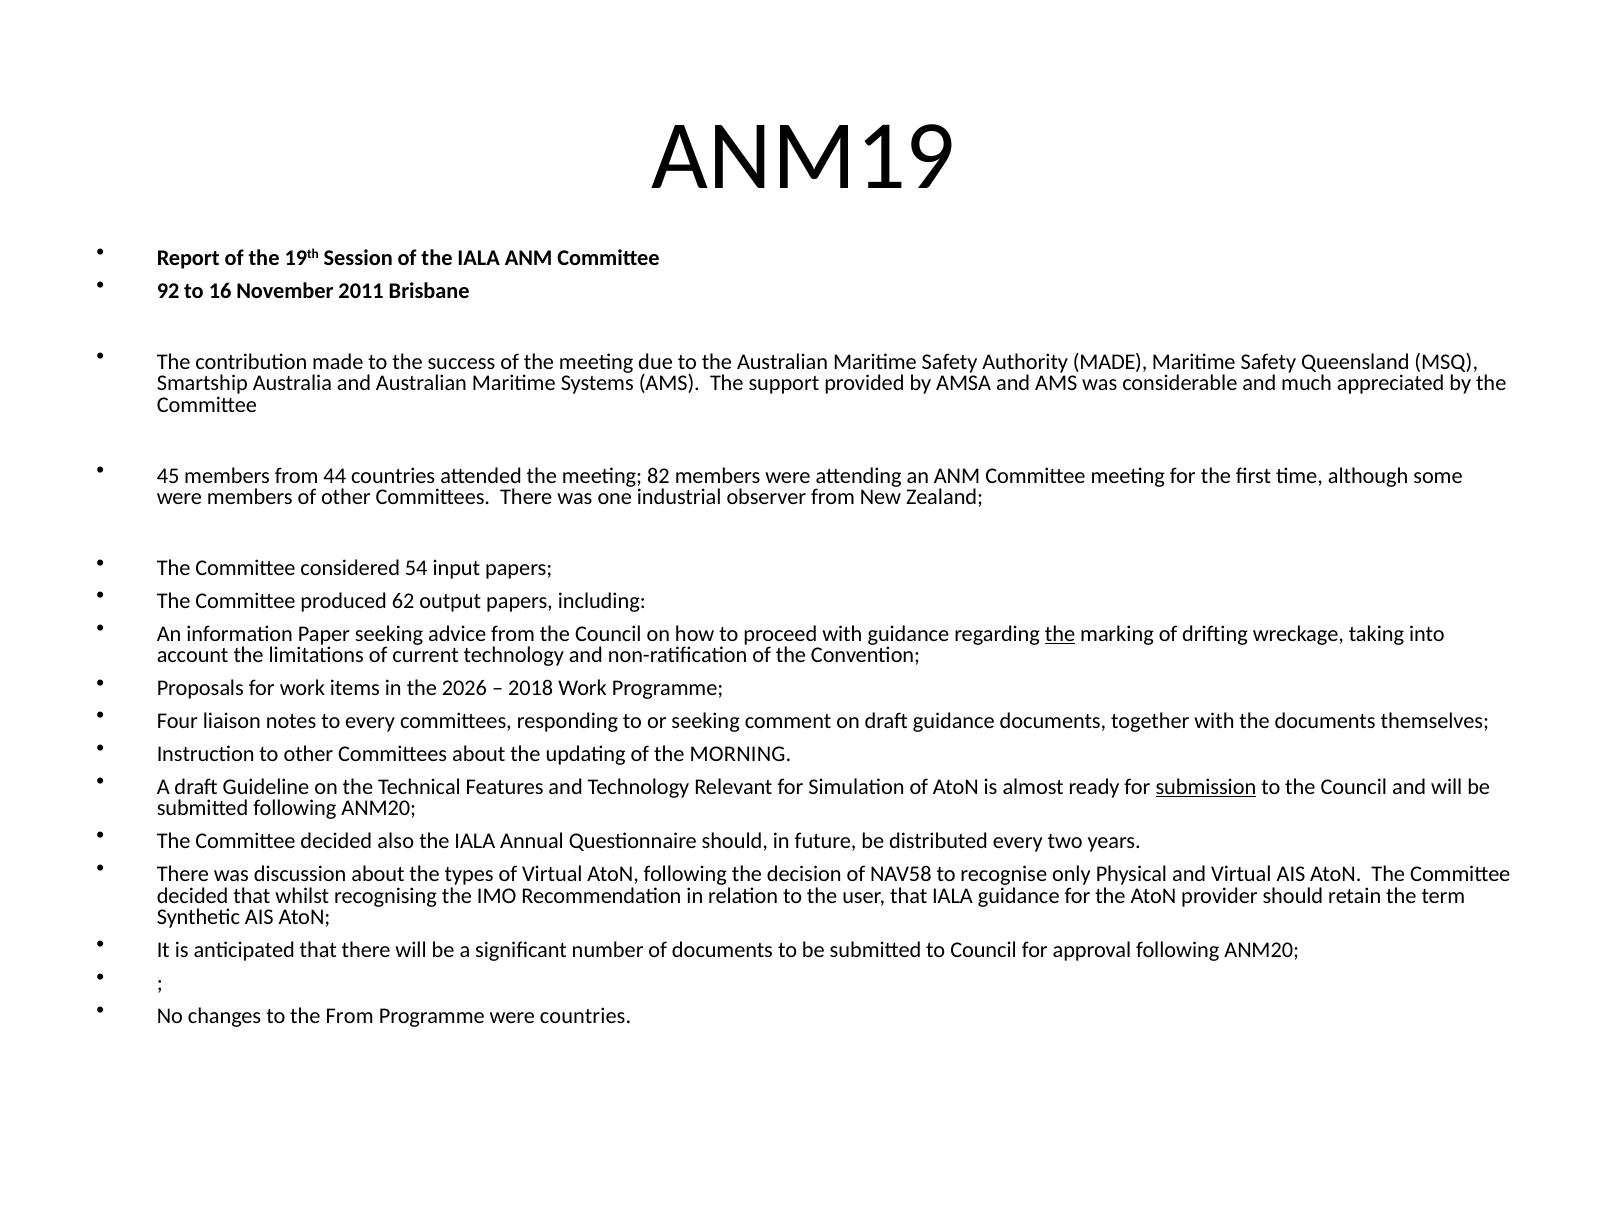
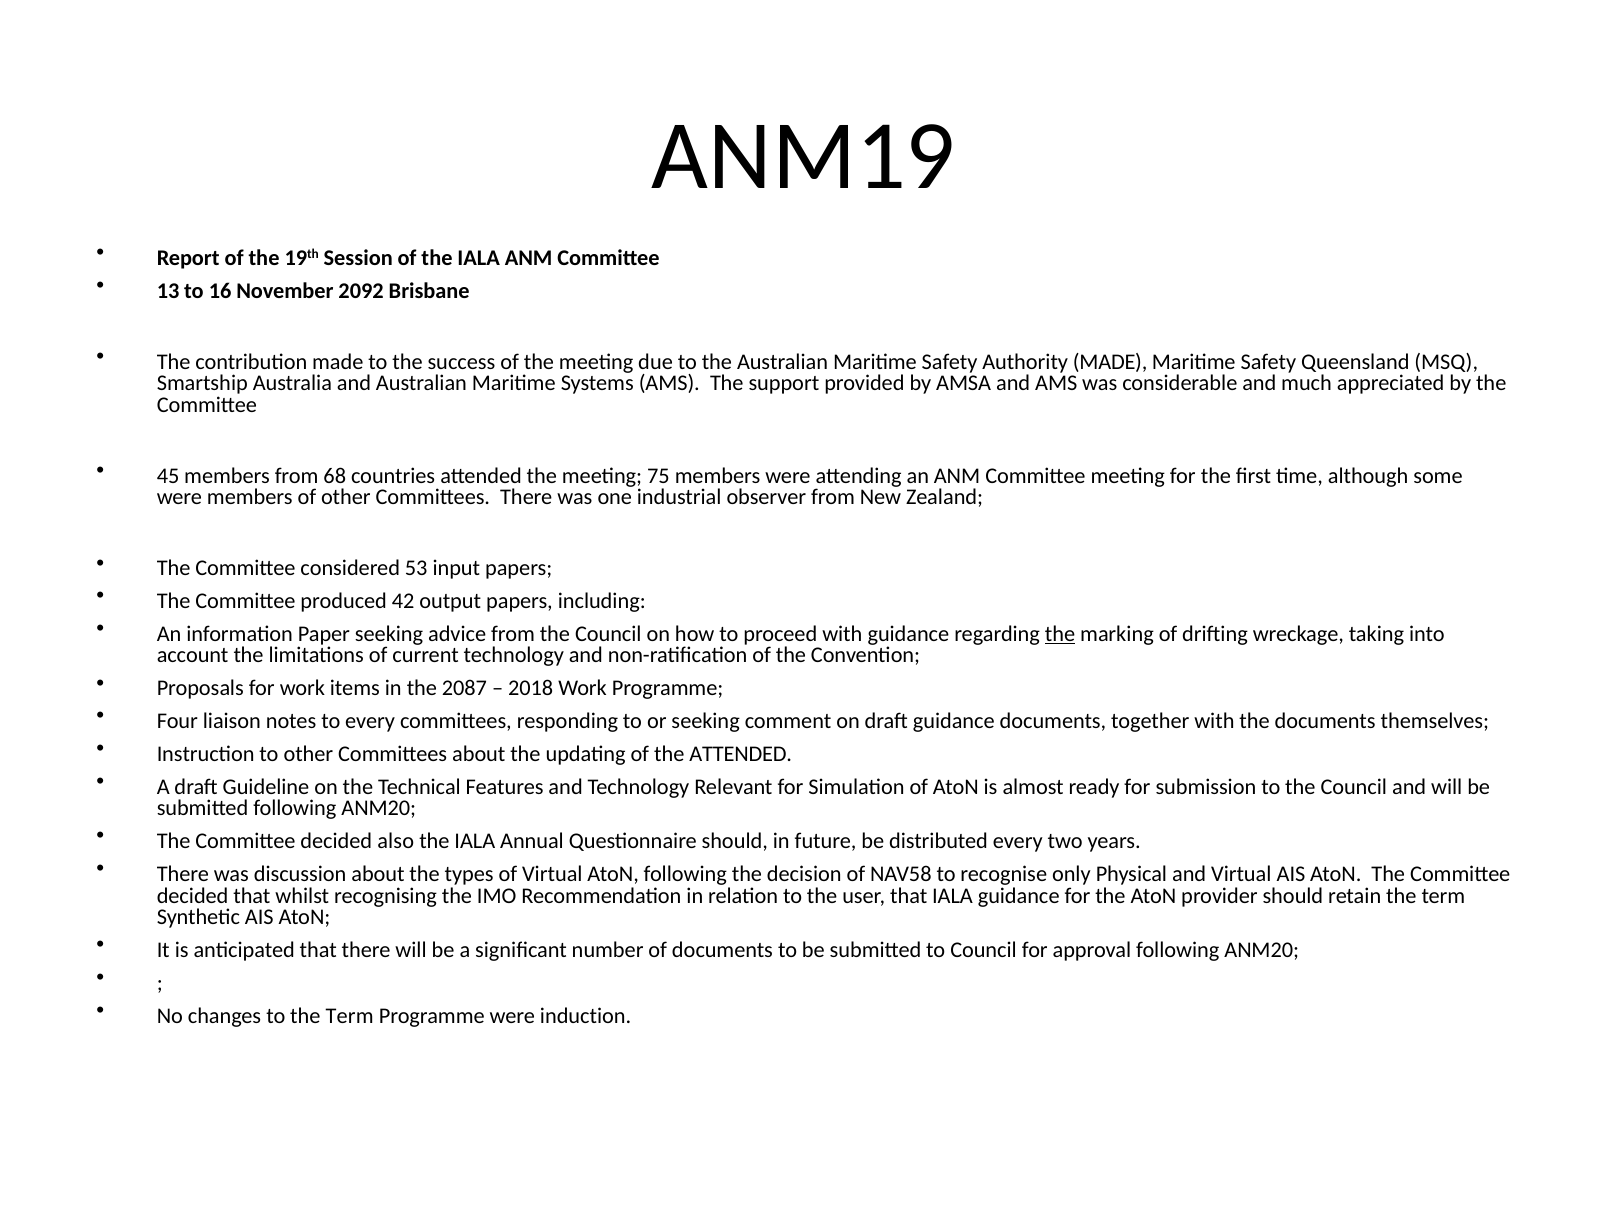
92: 92 -> 13 (168, 291)
2011: 2011 -> 2092 (361, 291)
44: 44 -> 68 (335, 476)
82: 82 -> 75 (658, 476)
54: 54 -> 53 (416, 568)
62: 62 -> 42 (403, 601)
2026: 2026 -> 2087 (464, 688)
the MORNING: MORNING -> ATTENDED (741, 754)
submission underline: present -> none (1206, 787)
to the From: From -> Term (350, 1016)
were countries: countries -> induction (586, 1016)
